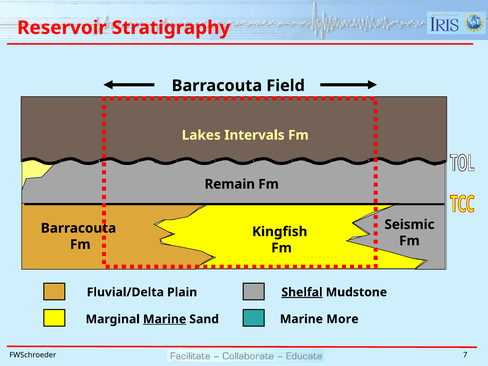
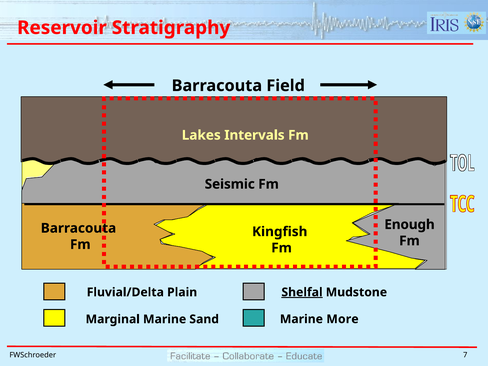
Remain: Remain -> Seismic (230, 184)
Seismic: Seismic -> Enough (410, 225)
Marine underline: present -> none (165, 319)
